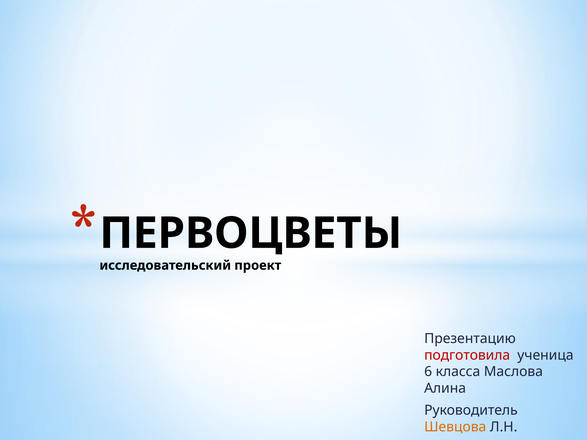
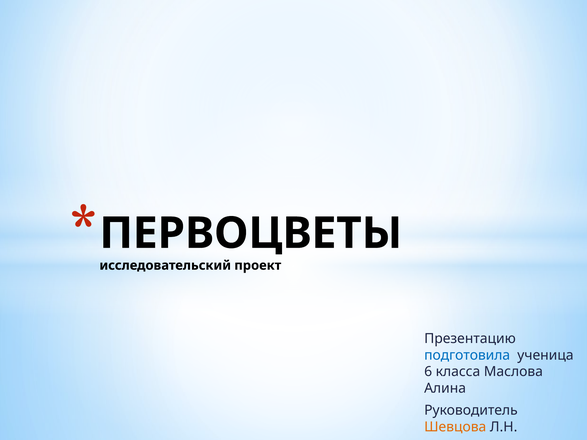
подготовила colour: red -> blue (467, 355)
